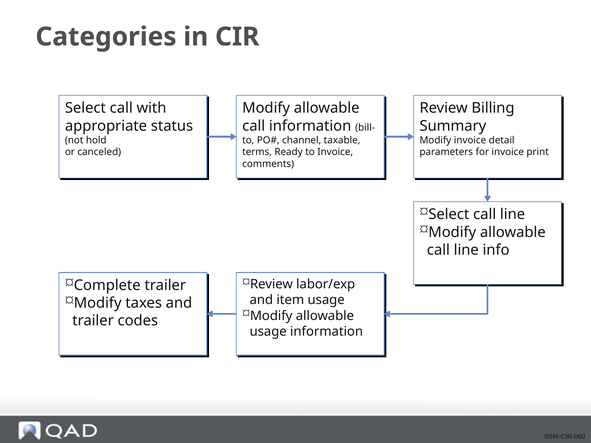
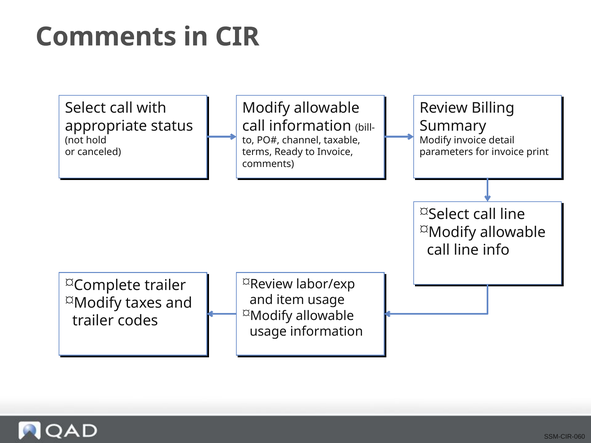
Categories: Categories -> Comments (106, 37)
